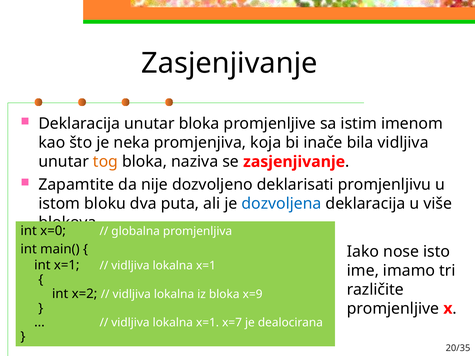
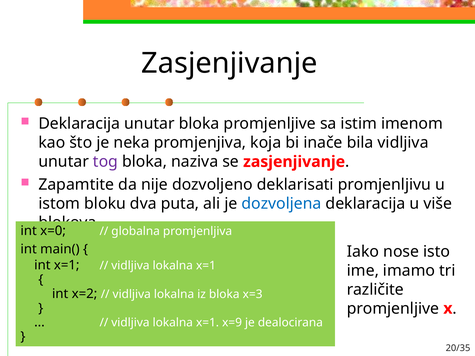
tog colour: orange -> purple (105, 162)
x=9: x=9 -> x=3 (253, 294)
x=7: x=7 -> x=9 (232, 323)
